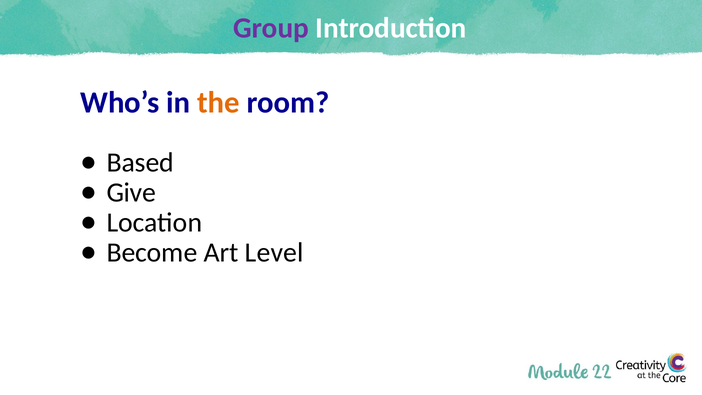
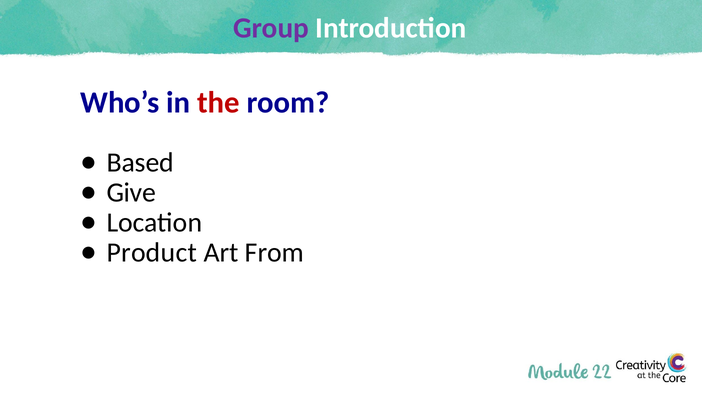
the colour: orange -> red (218, 102)
Become: Become -> Product (152, 253)
Level: Level -> From (274, 253)
